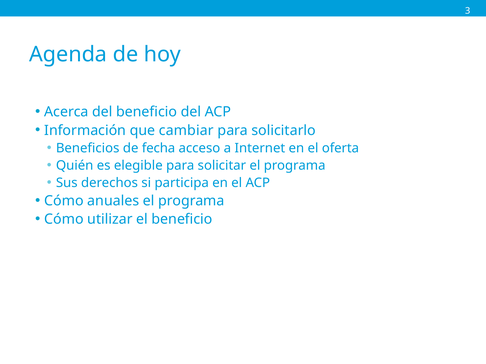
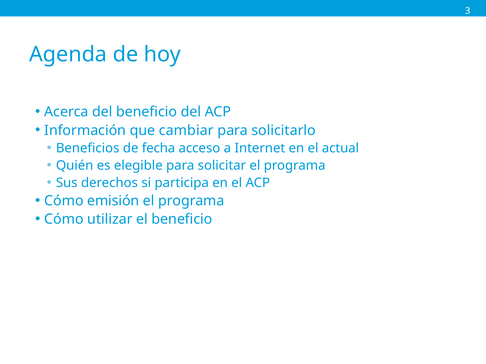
oferta: oferta -> actual (340, 148)
anuales: anuales -> emisión (113, 201)
